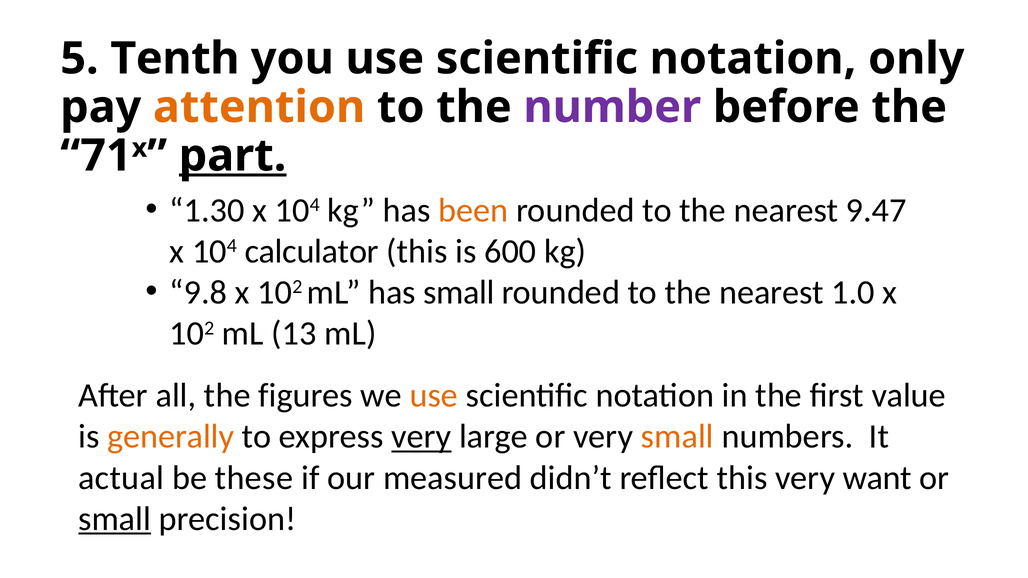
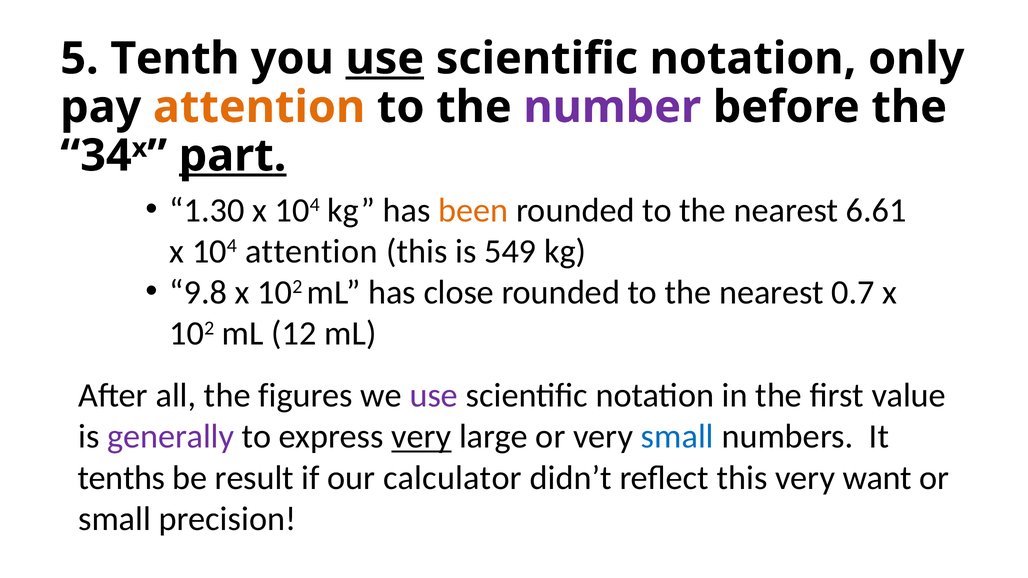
use underline: none -> present (385, 59)
71: 71 -> 34 (96, 156)
9.47: 9.47 -> 6.61 (876, 210)
104 calculator: calculator -> attention (311, 251)
600: 600 -> 549 (510, 251)
has small: small -> close (459, 293)
1.0: 1.0 -> 0.7 (853, 293)
13: 13 -> 12 (294, 334)
use colour: orange -> purple (434, 396)
generally colour: orange -> purple (171, 437)
small colour: orange -> blue (677, 437)
actual: actual -> tenths (121, 478)
these: these -> result (254, 478)
measured: measured -> calculator (452, 478)
small underline: present -> none (115, 519)
